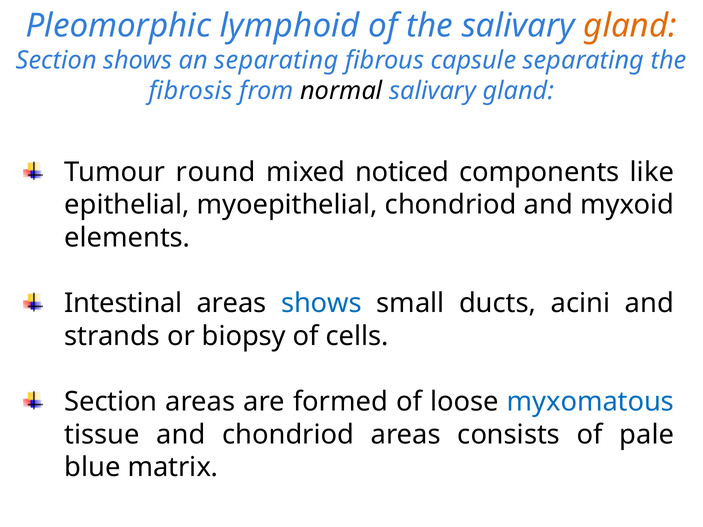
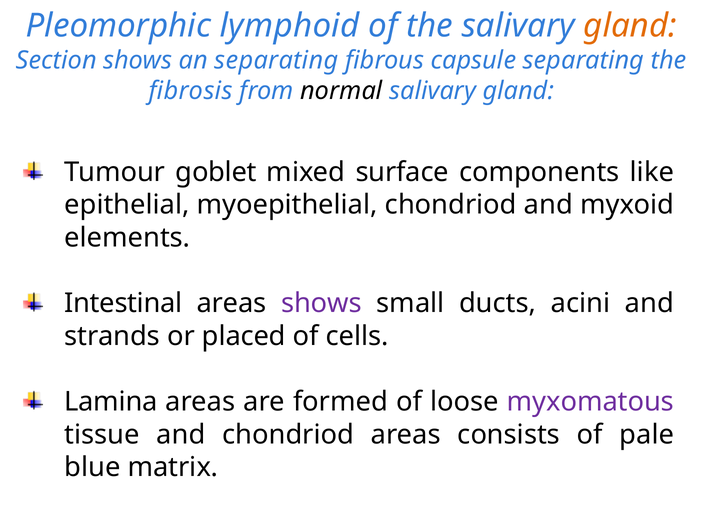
round: round -> goblet (216, 172)
noticed: noticed -> surface (402, 172)
shows colour: blue -> purple (322, 304)
biopsy: biopsy -> placed (244, 336)
Section: Section -> Lamina (111, 402)
myxomatous colour: blue -> purple (590, 402)
